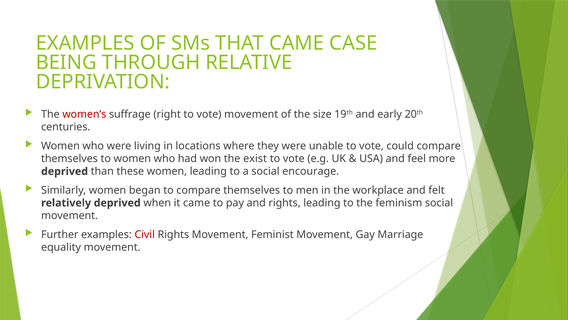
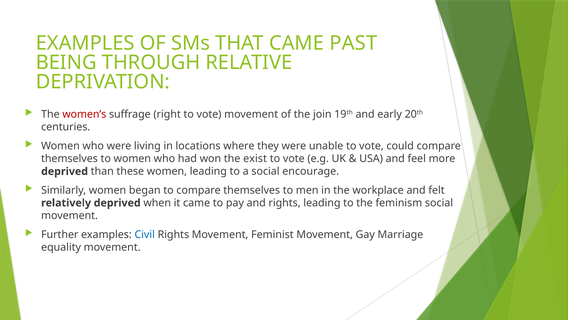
CASE: CASE -> PAST (353, 43)
size: size -> join (322, 114)
Civil colour: red -> blue (145, 234)
